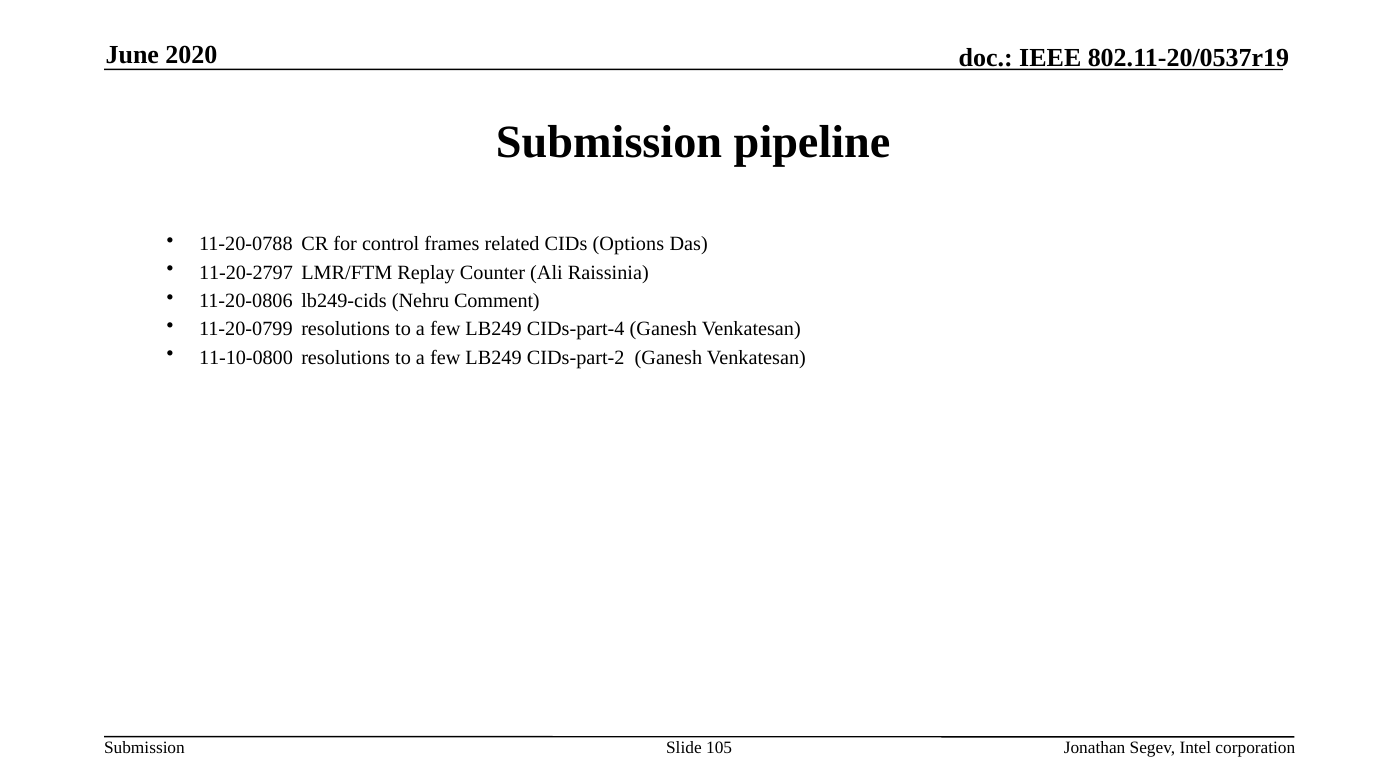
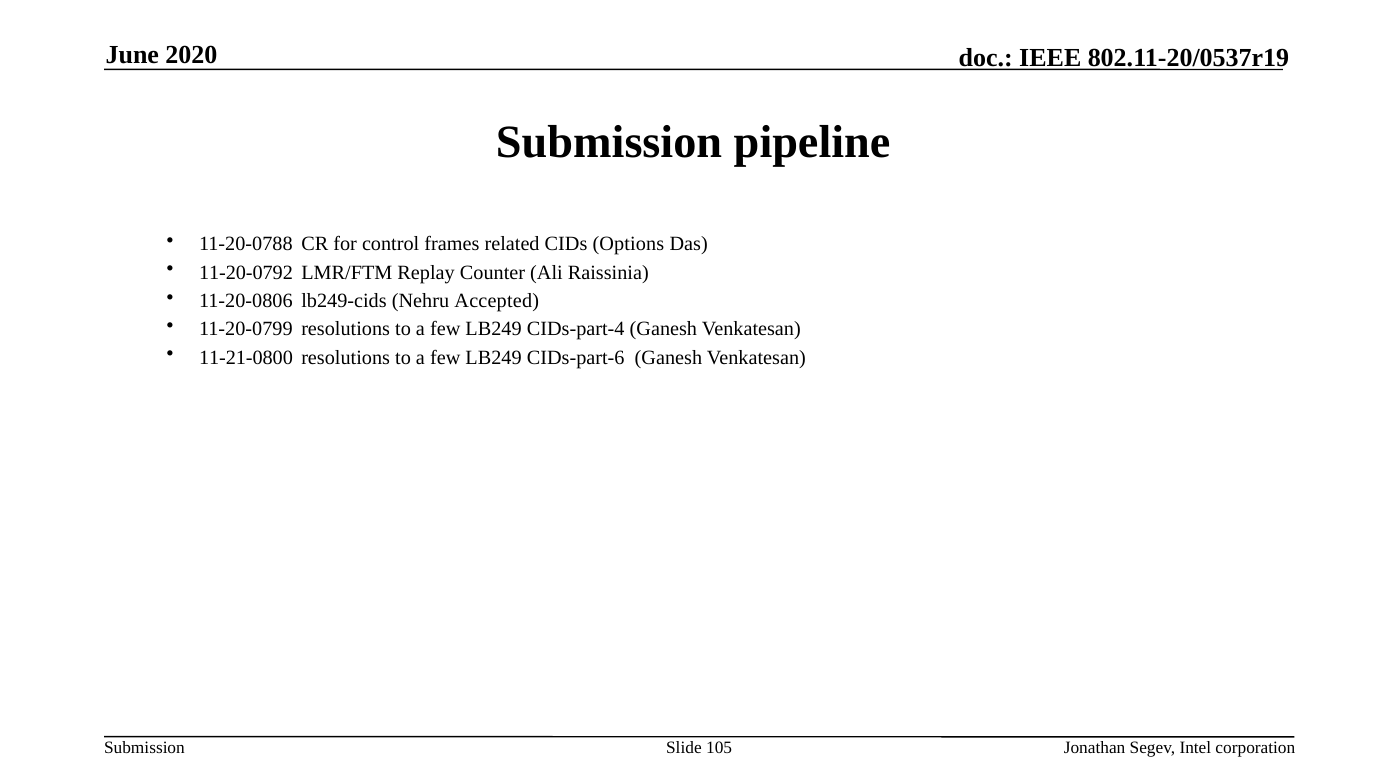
11-20-2797: 11-20-2797 -> 11-20-0792 (246, 273)
Comment: Comment -> Accepted (497, 301)
11-10-0800: 11-10-0800 -> 11-21-0800 (246, 358)
CIDs-part-2: CIDs-part-2 -> CIDs-part-6 (576, 358)
